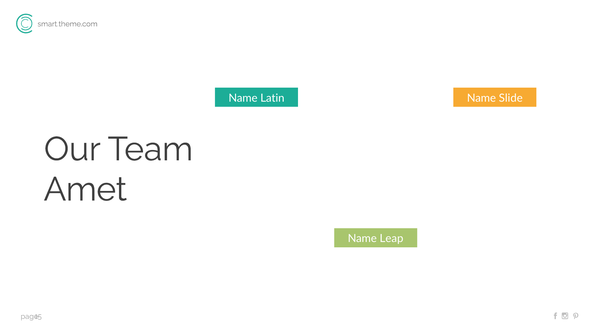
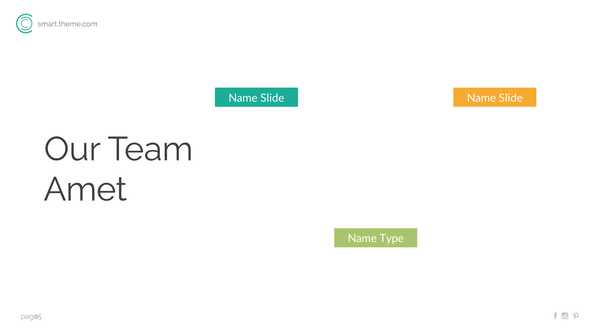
Latin: Latin -> Slide (272, 98)
Leap: Leap -> Type (392, 239)
